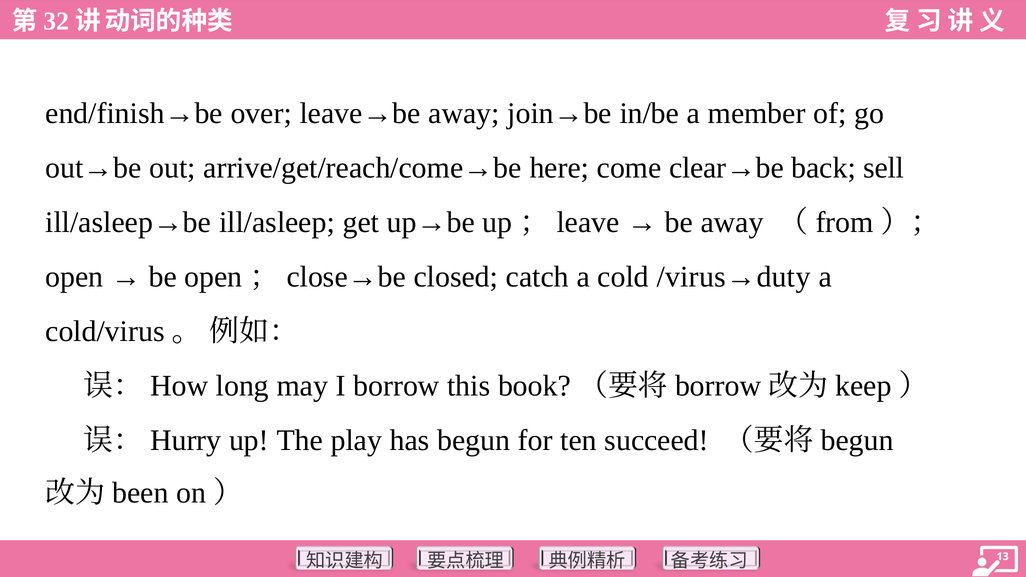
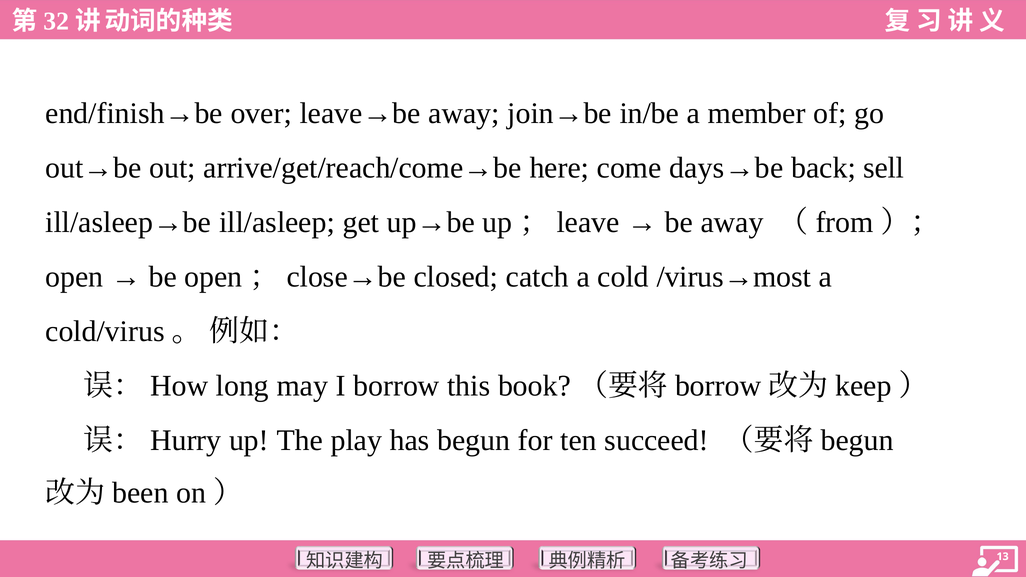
clear→be: clear→be -> days→be (726, 168)
/virus→duty: /virus→duty -> /virus→most (734, 277)
